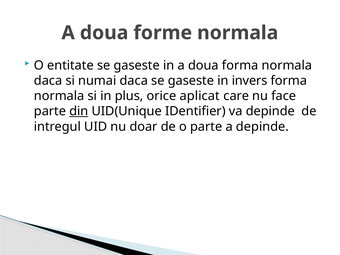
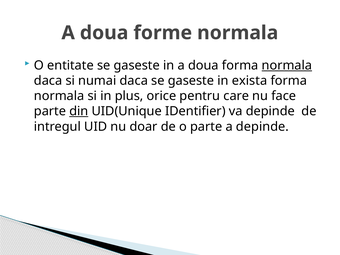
normala underline: none -> present (287, 65)
invers: invers -> exista (249, 81)
aplicat: aplicat -> pentru (200, 96)
